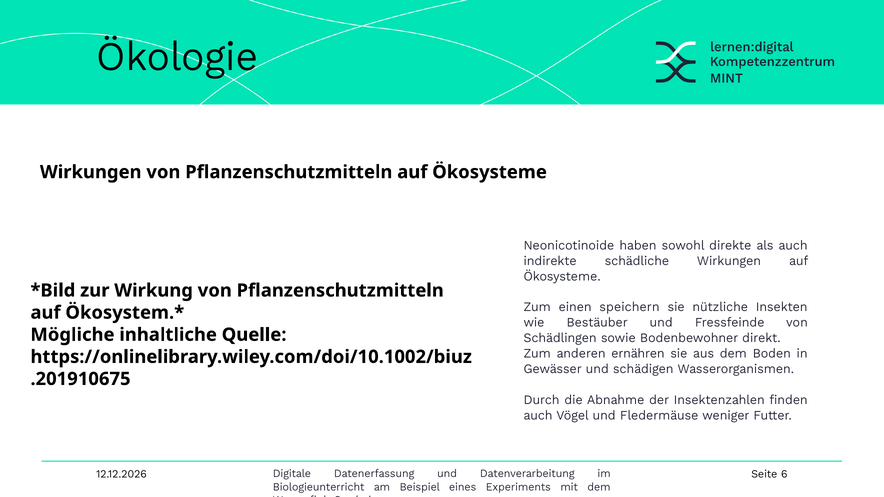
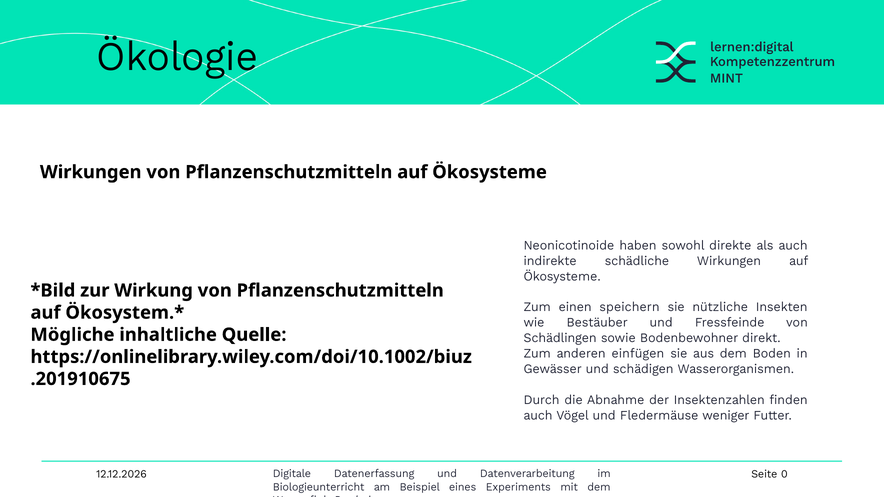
ernähren: ernähren -> einfügen (638, 354)
6: 6 -> 0 (784, 474)
